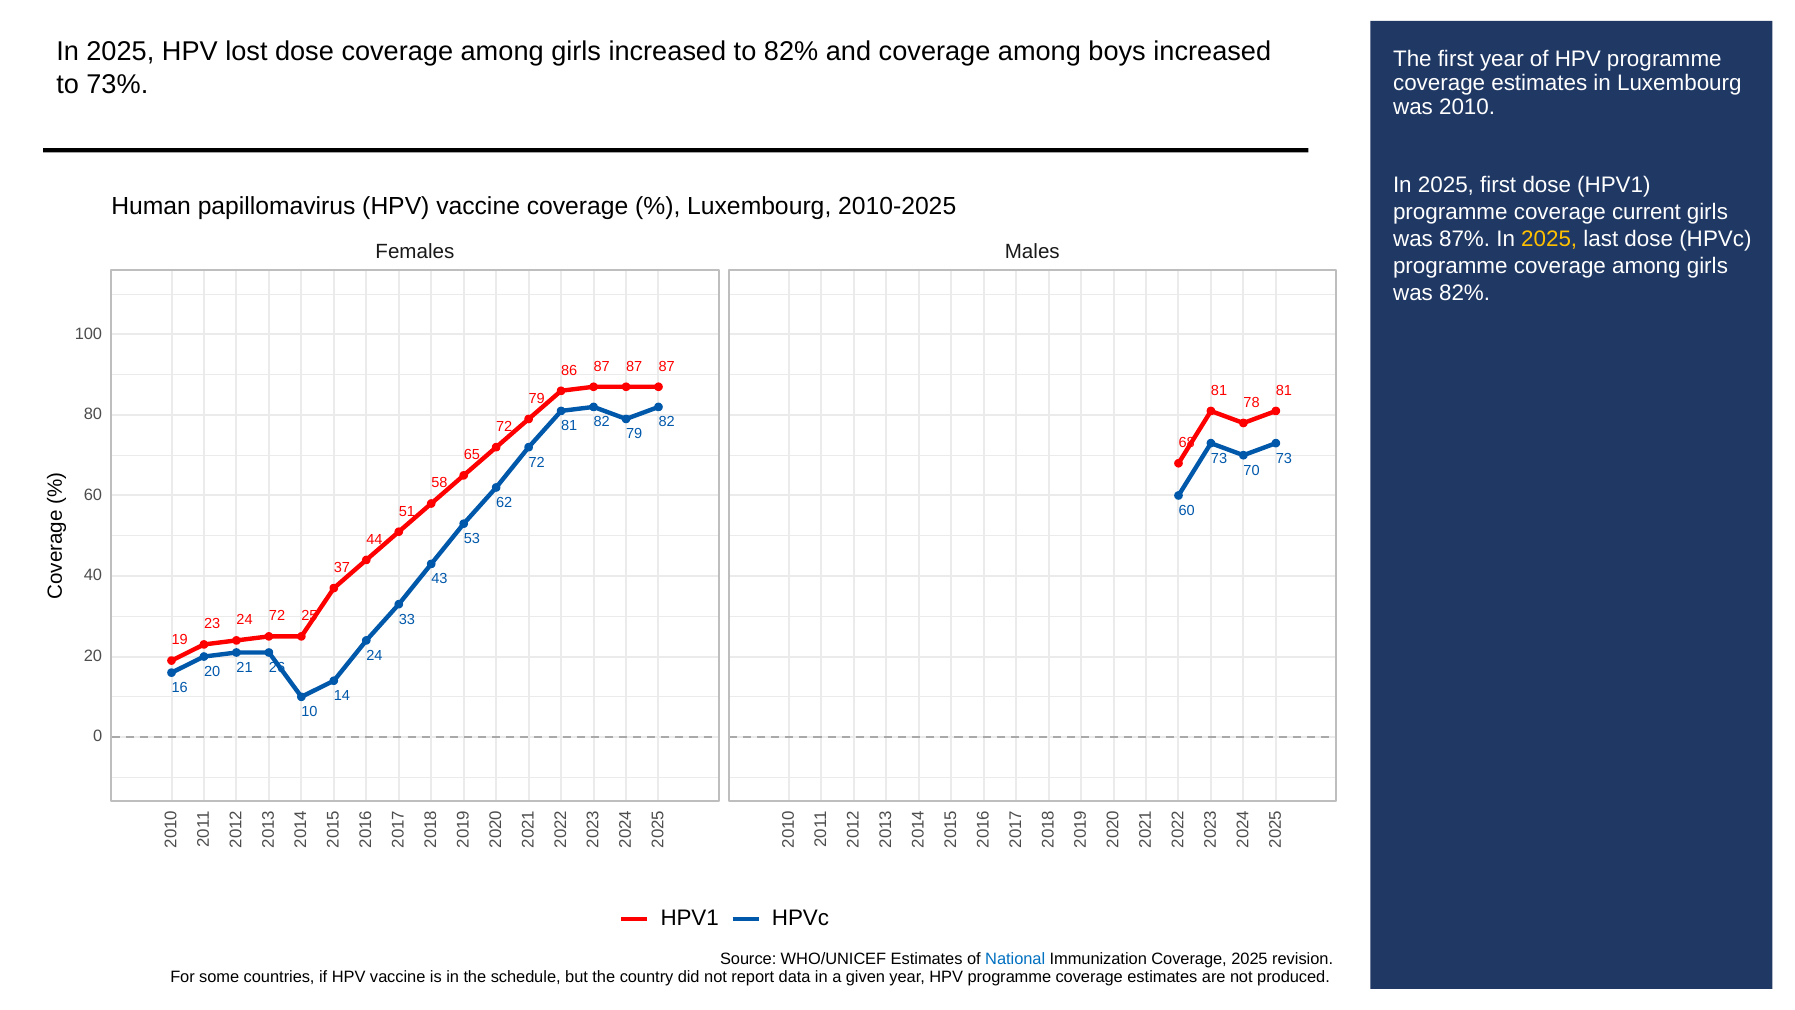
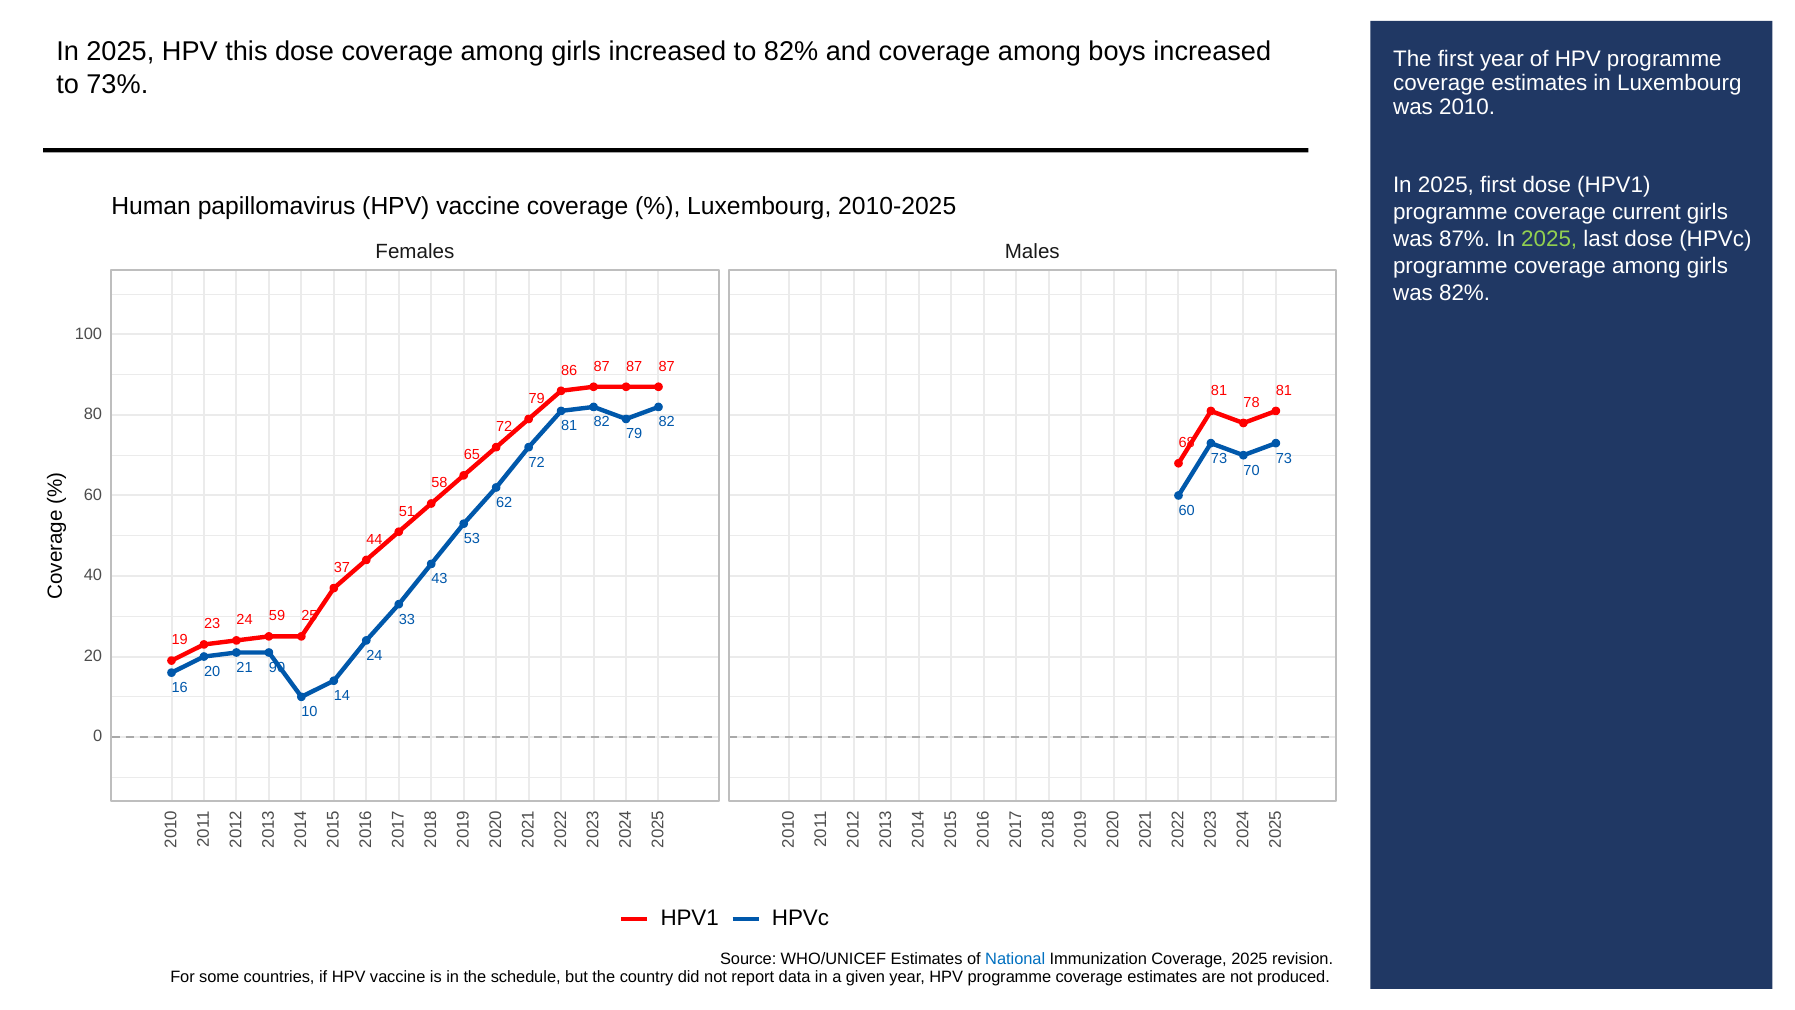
lost: lost -> this (246, 52)
2025 colour: yellow -> light green (1549, 239)
24 72: 72 -> 59 (277, 616)
26: 26 -> 90 (277, 668)
